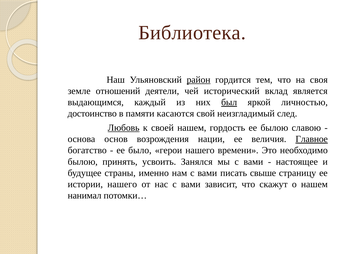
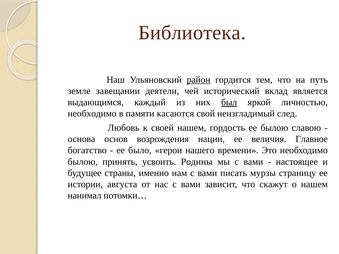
своя: своя -> путь (319, 80)
отношений: отношений -> завещании (118, 91)
достоинство: достоинство -> необходимо (92, 114)
Любовь underline: present -> none (124, 128)
Главное underline: present -> none (312, 139)
Занялся: Занялся -> Родины (197, 162)
свыше: свыше -> мурзы (263, 173)
истории нашего: нашего -> августа (122, 184)
